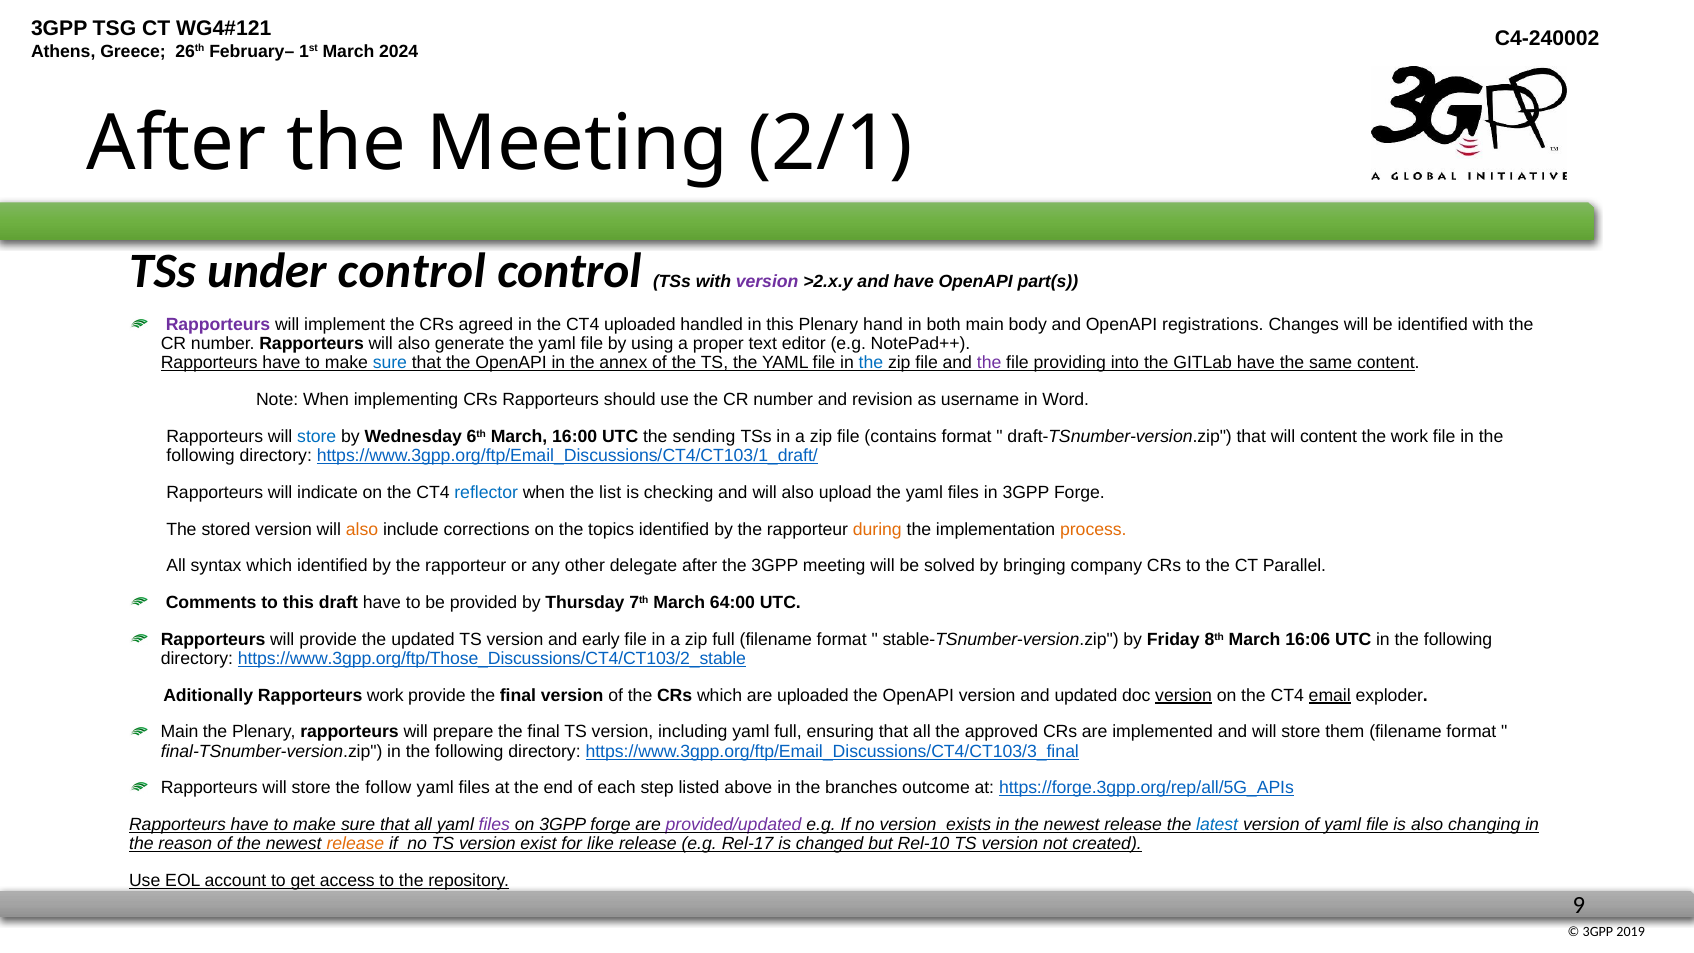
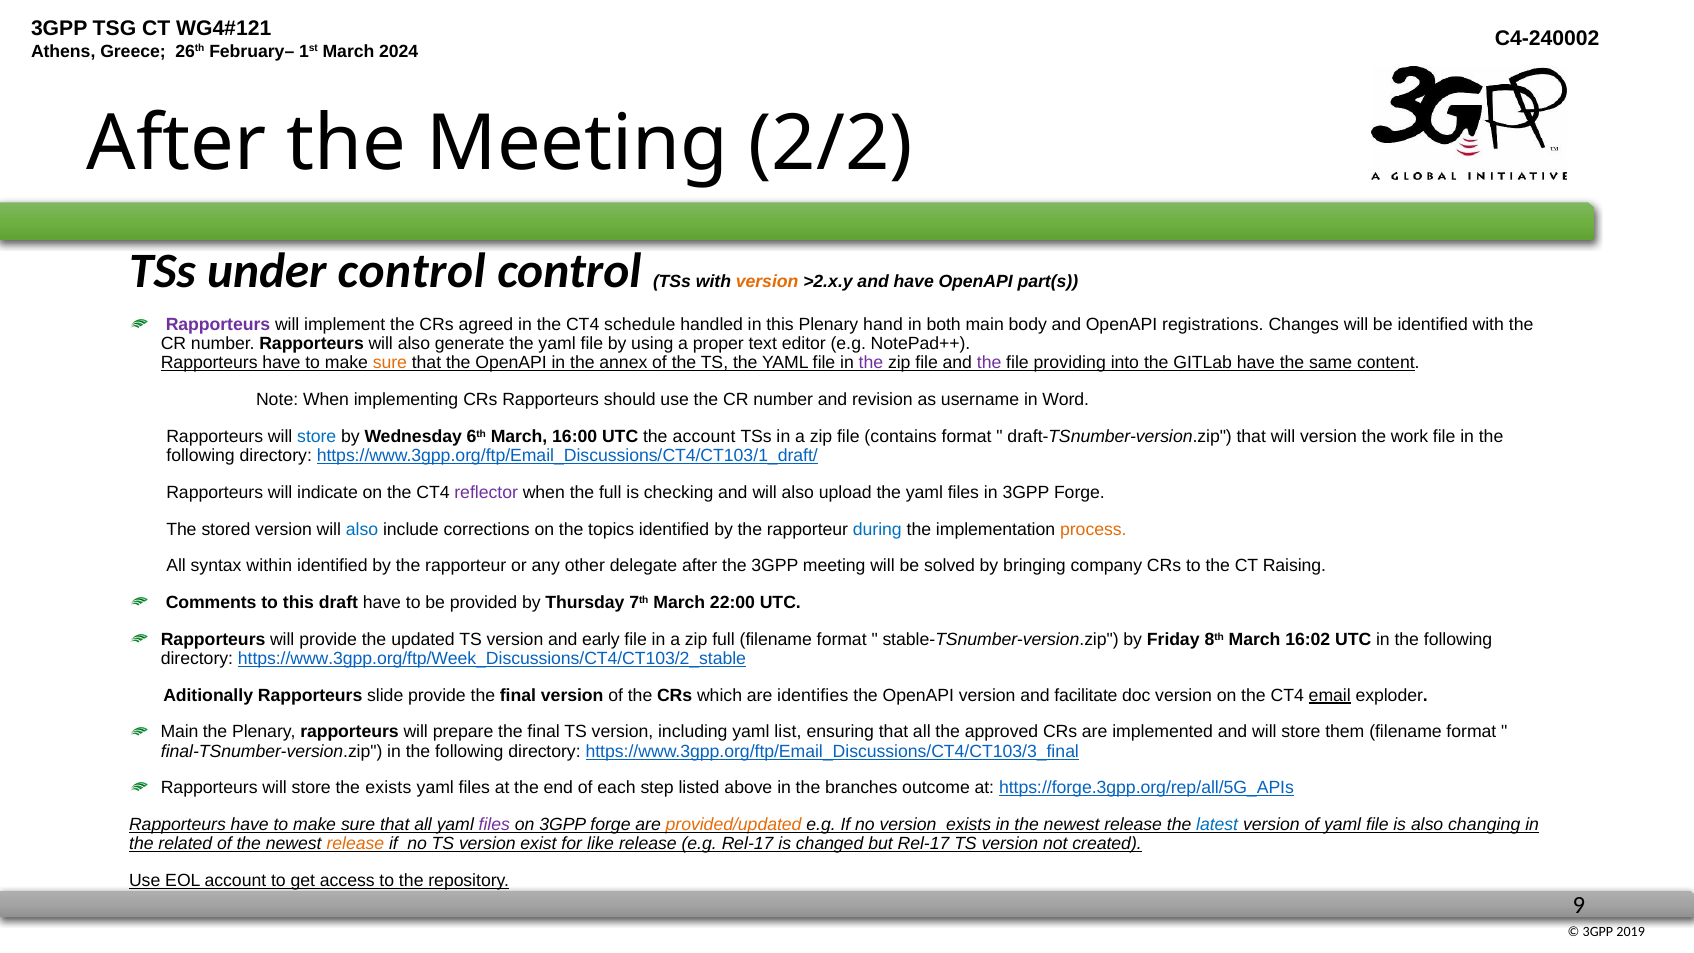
2/1: 2/1 -> 2/2 (831, 144)
version colour: purple -> orange (767, 281)
CT4 uploaded: uploaded -> schedule (640, 325)
sure colour: blue -> orange (390, 363)
the colour: blue -> purple (871, 363)
the sending: sending -> account (704, 436)
will content: content -> version (1328, 436)
reflector colour: blue -> purple (486, 492)
the list: list -> full (610, 492)
also colour: orange -> blue (362, 529)
during colour: orange -> blue (877, 529)
syntax which: which -> within (269, 566)
Parallel: Parallel -> Raising (1294, 566)
64:00: 64:00 -> 22:00 (732, 603)
16:06: 16:06 -> 16:02 (1308, 639)
https://www.3gpp.org/ftp/Those_Discussions/CT4/CT103/2_stable: https://www.3gpp.org/ftp/Those_Discussions/CT4/CT103/2_stable -> https://www.3gpp.org/ftp/Week_Discussions/CT4/CT103/2_stable (492, 659)
Rapporteurs work: work -> slide (385, 695)
are uploaded: uploaded -> identifies (813, 695)
and updated: updated -> facilitate (1086, 695)
version underline: present -> none (1184, 695)
yaml full: full -> list (788, 732)
the follow: follow -> exists (388, 788)
provided/updated colour: purple -> orange (734, 825)
reason: reason -> related (185, 844)
but Rel-10: Rel-10 -> Rel-17 (923, 844)
